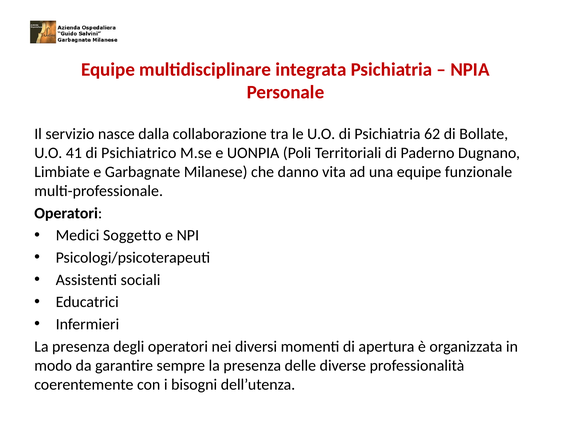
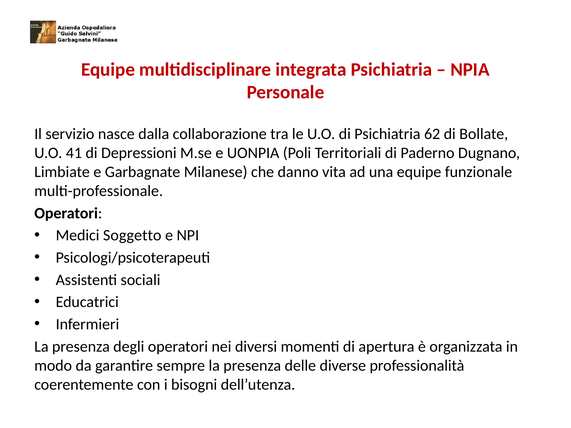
Psichiatrico: Psichiatrico -> Depressioni (139, 153)
